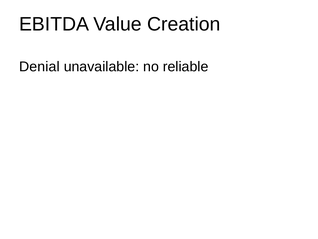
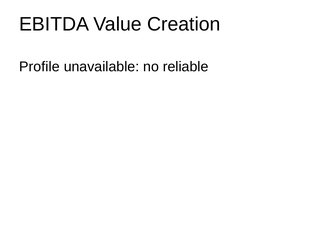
Denial: Denial -> Profile (39, 67)
